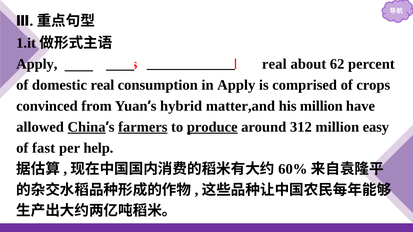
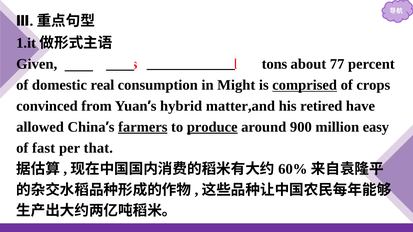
Apply: Apply -> Given (37, 64)
real: real -> tons (274, 64)
62: 62 -> 77 (337, 64)
in Apply: Apply -> Might (236, 85)
comprised underline: none -> present (305, 85)
his million: million -> retired (321, 106)
China underline: present -> none (87, 127)
312: 312 -> 900 (301, 127)
help: help -> that (98, 148)
